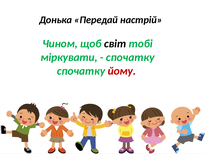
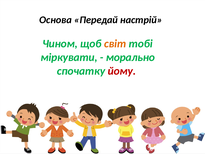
Донька: Донька -> Основа (56, 20)
світ colour: black -> orange (115, 44)
спочатку: спочатку -> морально (130, 57)
